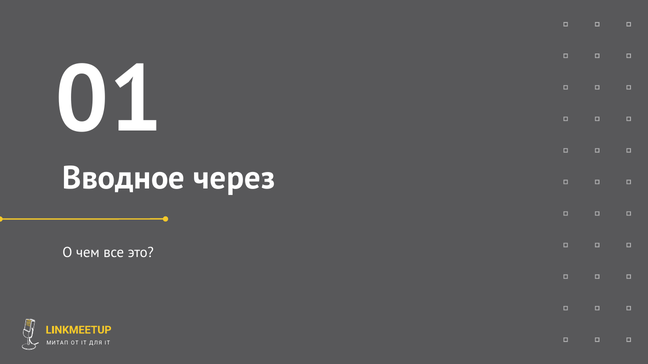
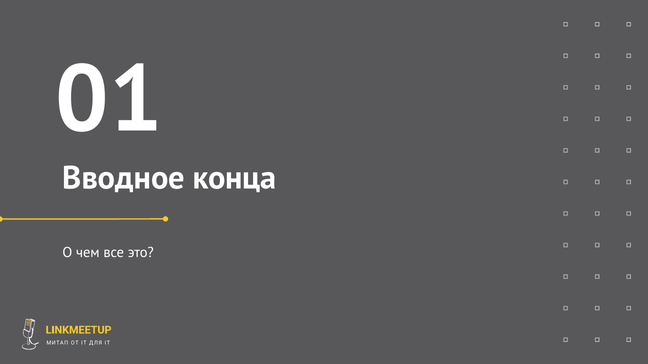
через: через -> конца (234, 178)
